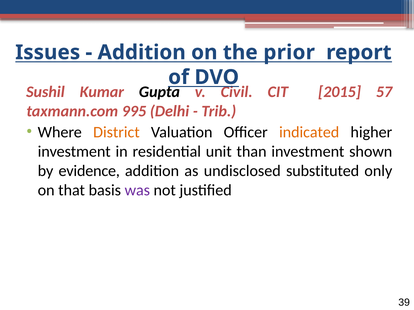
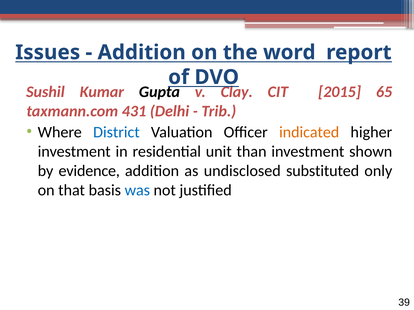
prior: prior -> word (289, 52)
Civil: Civil -> Clay (237, 92)
57: 57 -> 65 (384, 92)
995: 995 -> 431 (134, 112)
District colour: orange -> blue (116, 133)
was colour: purple -> blue (137, 191)
